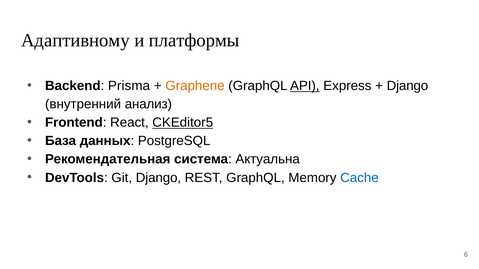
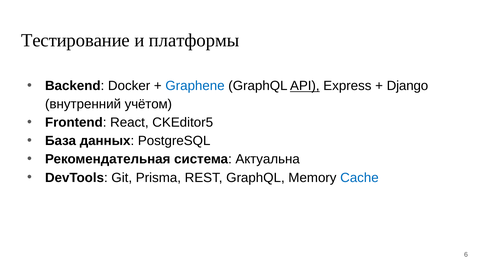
Адаптивному: Адаптивному -> Тестирование (75, 41)
Prisma: Prisma -> Docker (129, 86)
Graphene colour: orange -> blue (195, 86)
анализ: анализ -> учётом (148, 104)
CKEditor5 underline: present -> none (183, 123)
Git Django: Django -> Prisma (158, 178)
